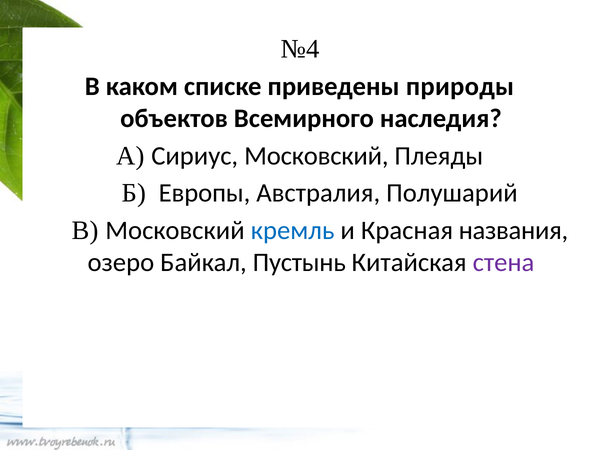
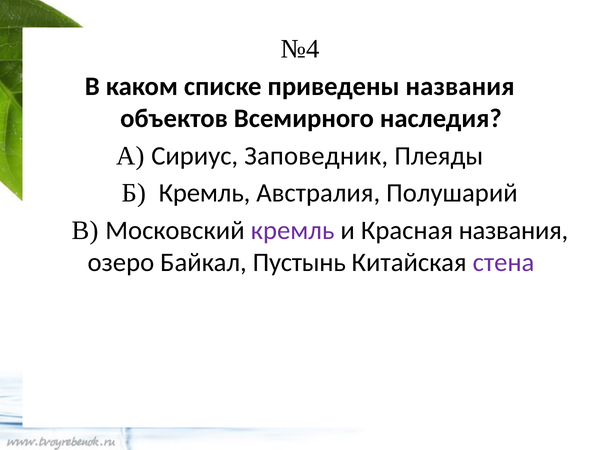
приведены природы: природы -> названия (460, 86)
Сириус Московский: Московский -> Заповедник (316, 156)
Б Европы: Европы -> Кремль (205, 193)
кремль colour: blue -> purple (293, 230)
